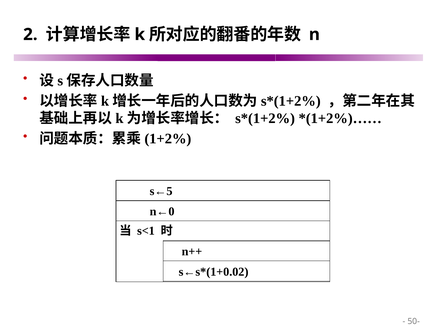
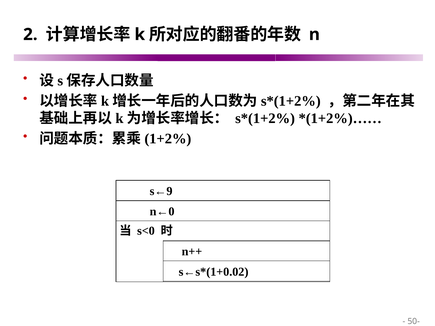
s←5: s←5 -> s←9 (161, 191)
s<1: s<1 -> s<0 (146, 231)
